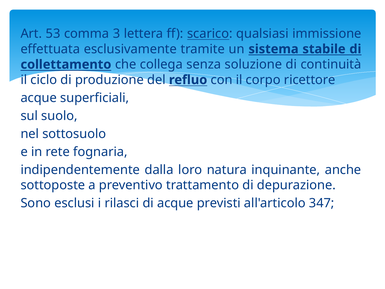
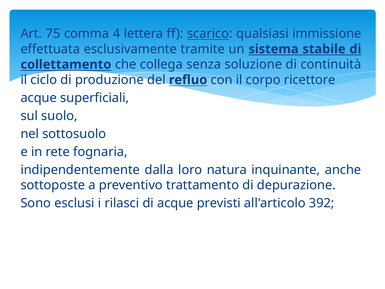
53: 53 -> 75 (53, 34)
3: 3 -> 4 (116, 34)
347: 347 -> 392 (322, 203)
